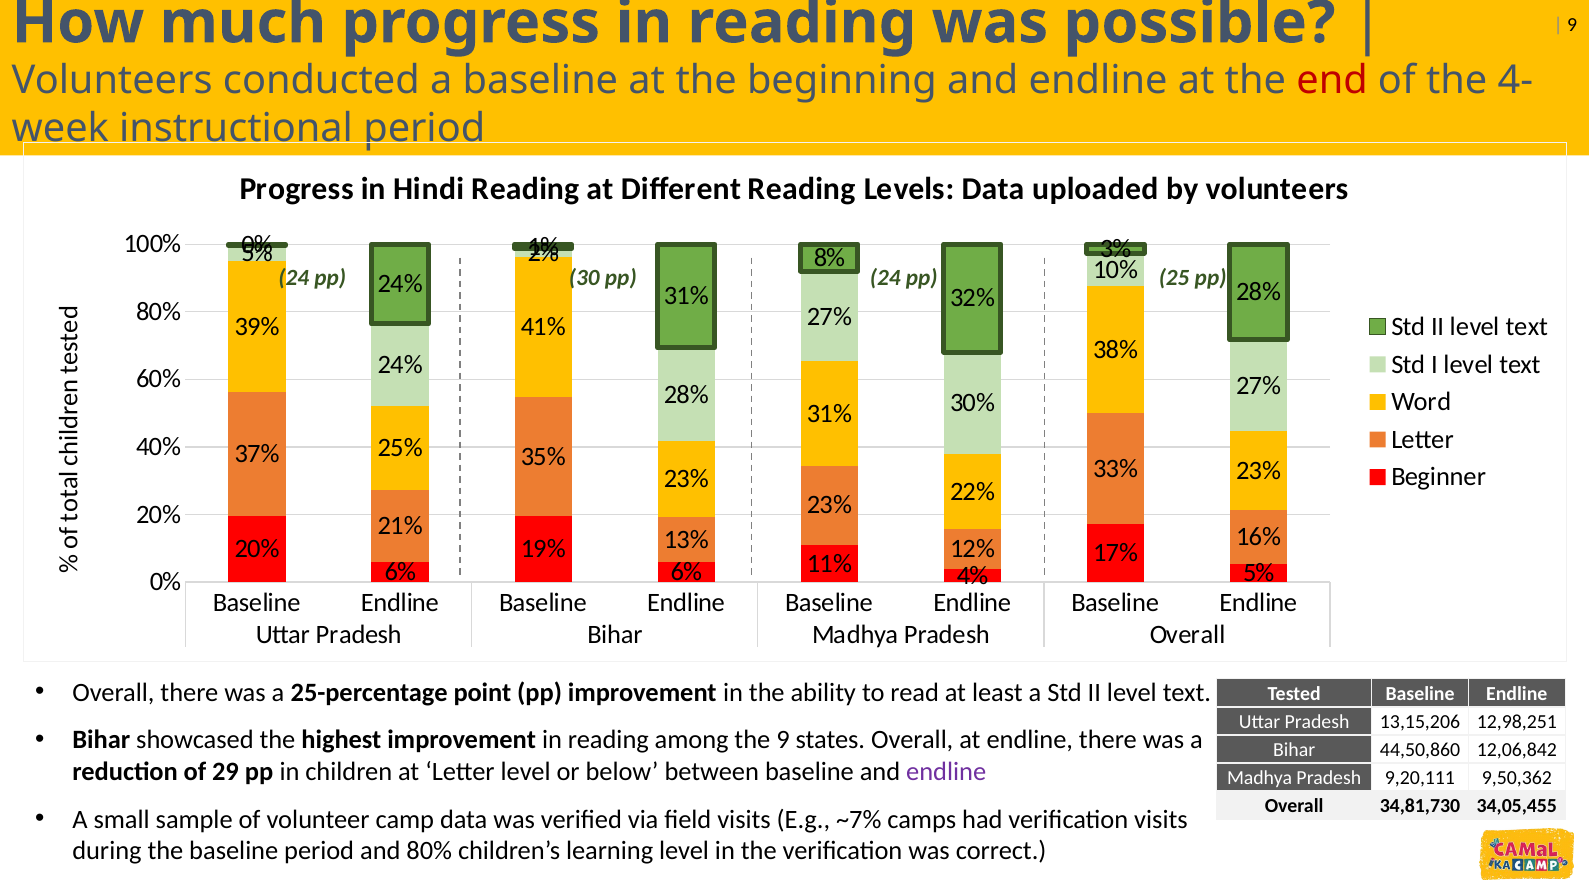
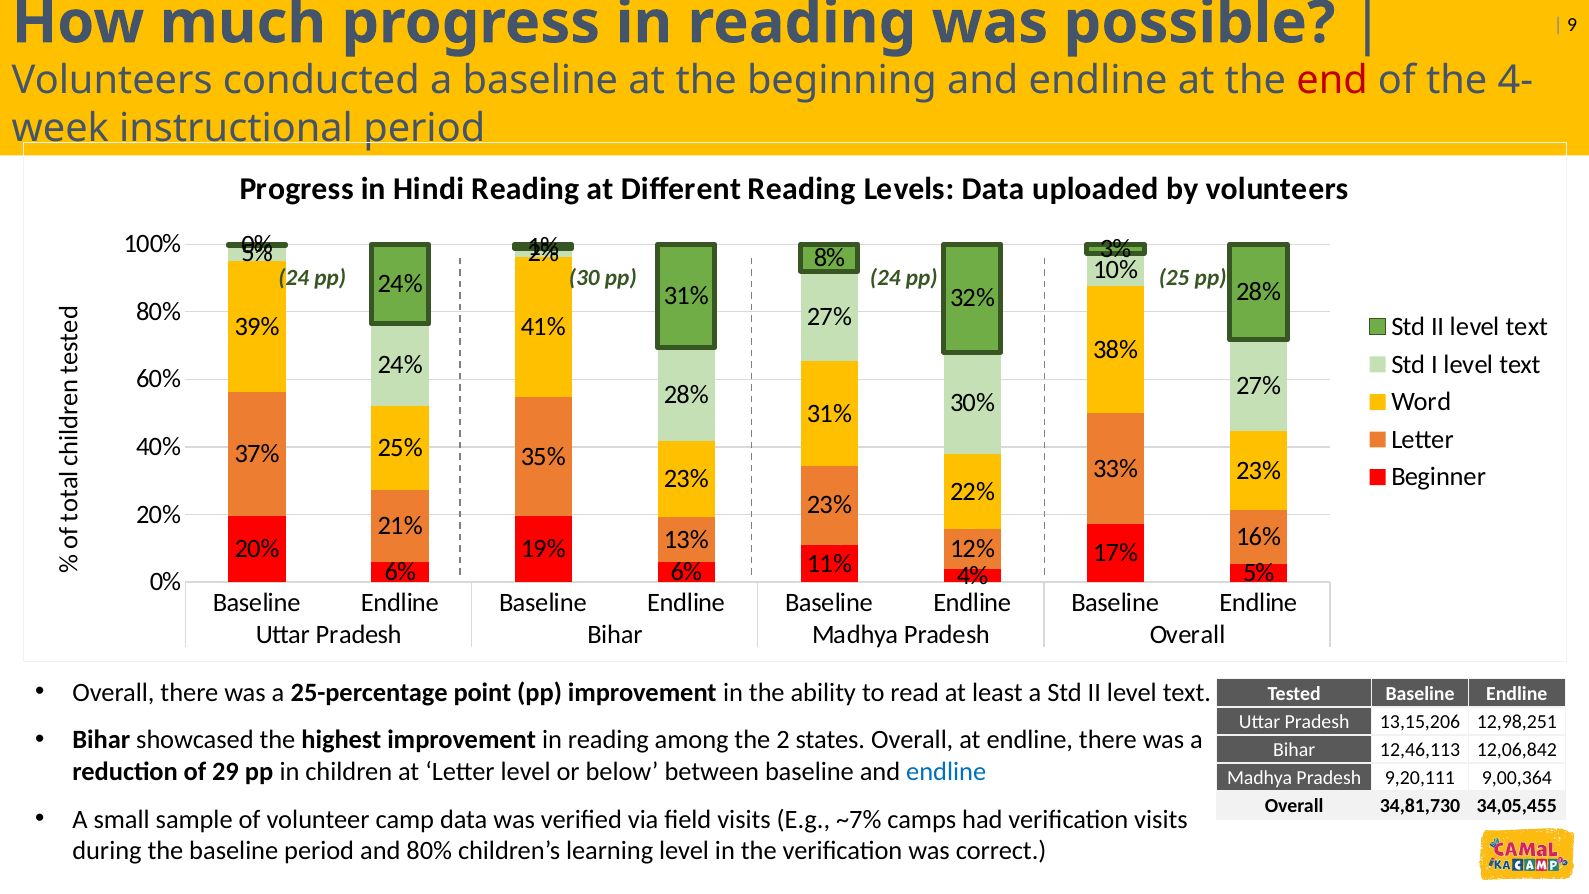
the 9: 9 -> 2 (783, 740)
44,50,860: 44,50,860 -> 12,46,113 (1420, 750)
endline colour: purple -> blue (946, 772)
9,50,362: 9,50,362 -> 9,00,364 (1517, 778)
